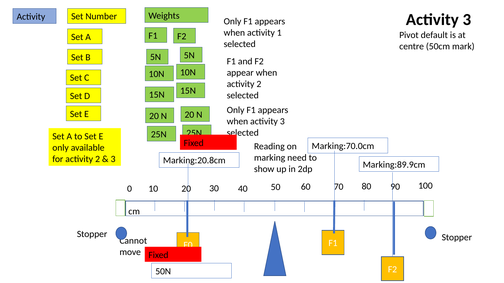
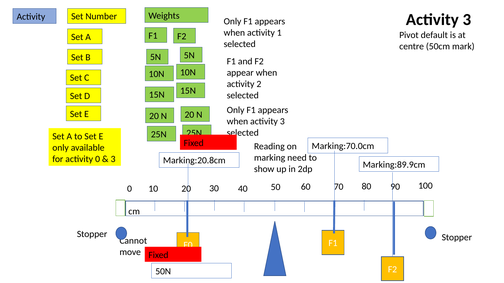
for activity 2: 2 -> 0 (98, 159)
